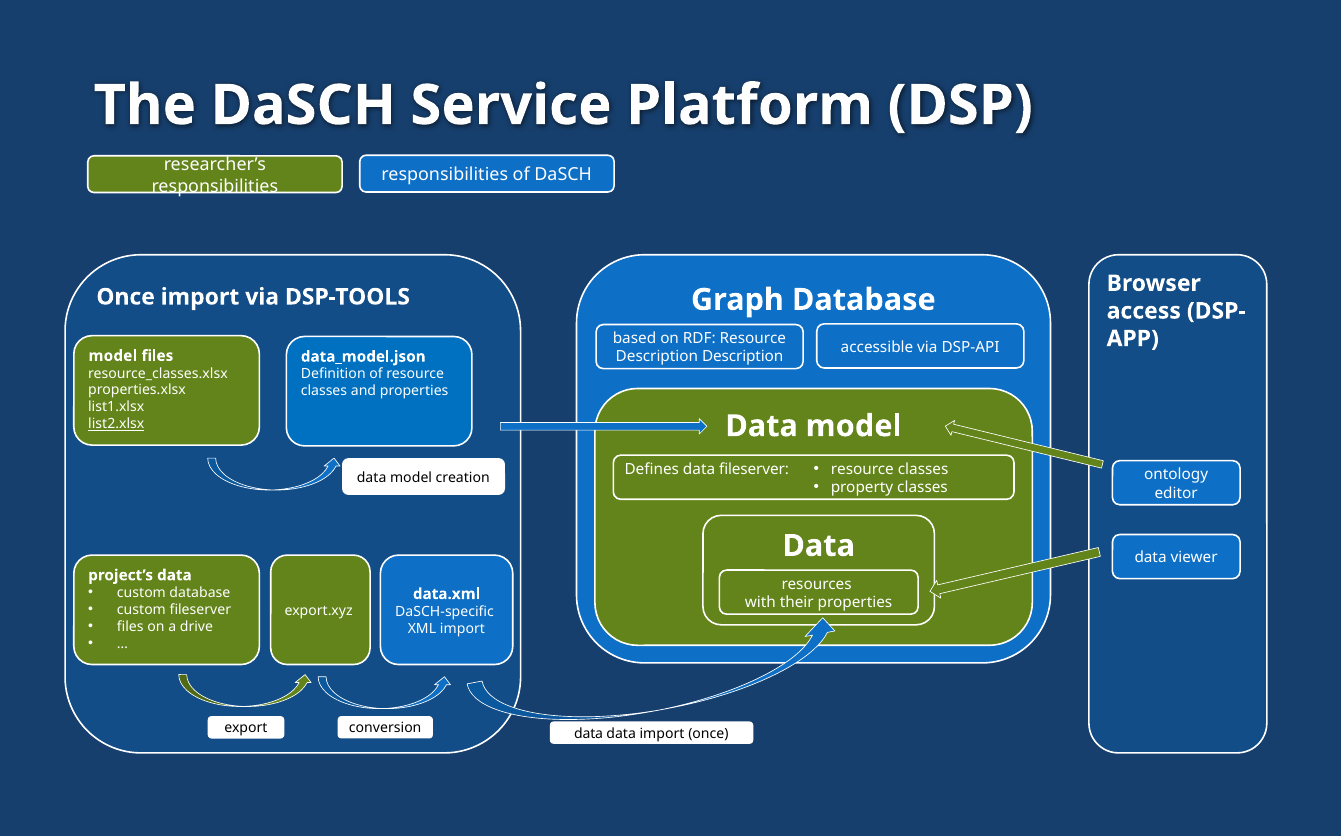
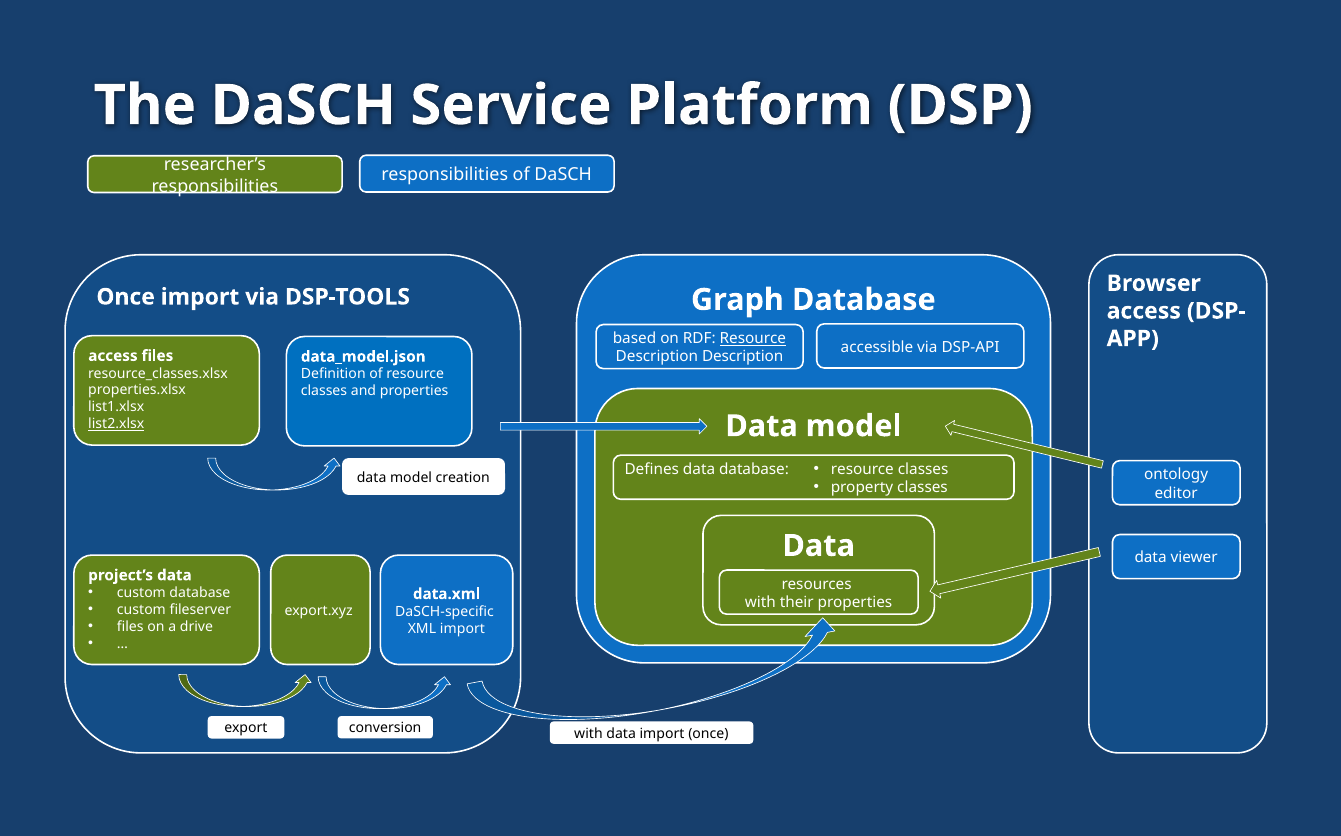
Resource underline: none -> present (753, 338)
model: model -> access (113, 356)
data fileserver: fileserver -> database (754, 469)
data: data -> with (588, 733)
